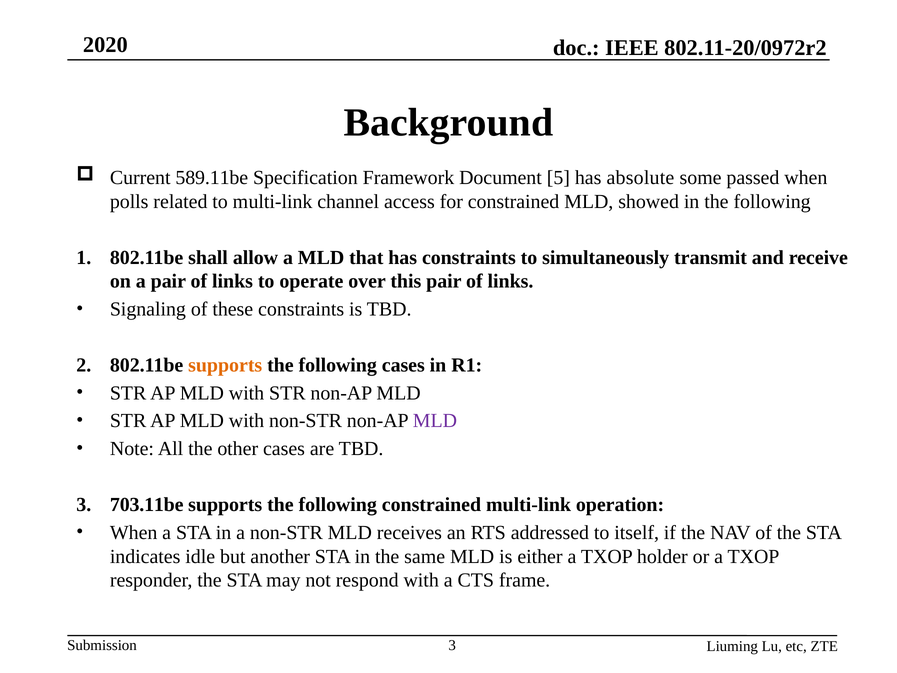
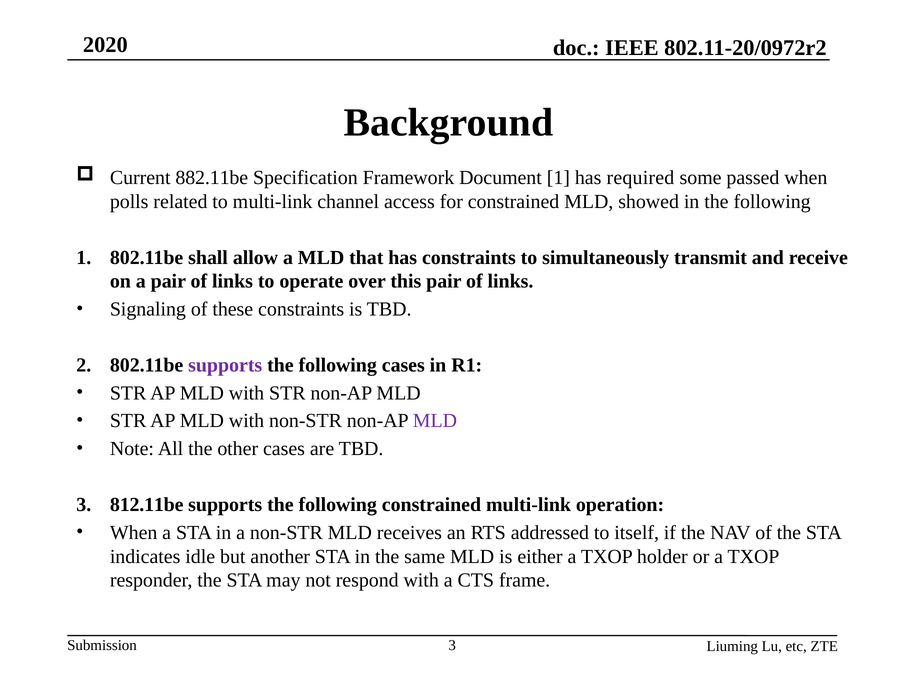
589.11be: 589.11be -> 882.11be (212, 178)
Document 5: 5 -> 1 (558, 178)
absolute: absolute -> required (640, 178)
supports colour: orange -> purple (225, 365)
703.11be: 703.11be -> 812.11be (147, 504)
